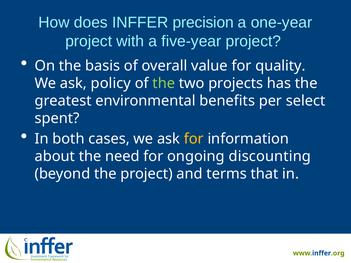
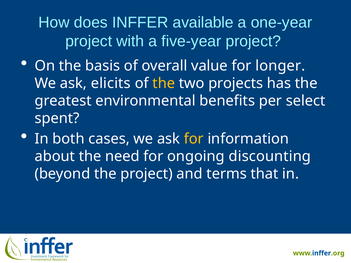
precision: precision -> available (203, 22)
quality: quality -> longer (280, 66)
policy: policy -> elicits (111, 83)
the colour: light green -> yellow (164, 83)
